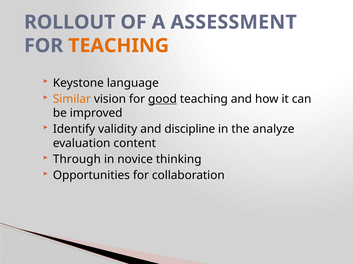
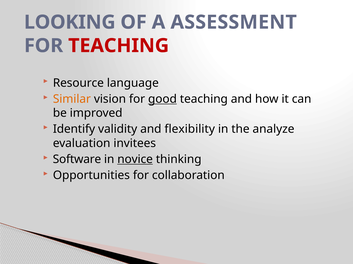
ROLLOUT: ROLLOUT -> LOOKING (70, 22)
TEACHING colour: orange -> red (119, 46)
Keystone: Keystone -> Resource (78, 83)
discipline: discipline -> flexibility (190, 129)
content: content -> invitees (135, 144)
Through: Through -> Software (77, 160)
novice underline: none -> present (135, 160)
